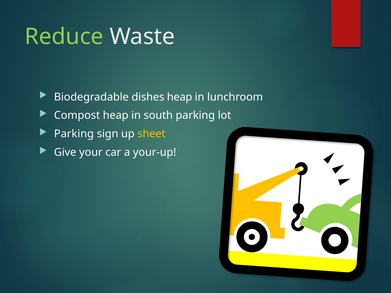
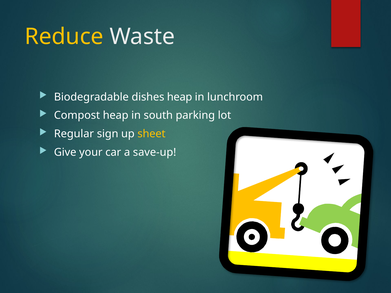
Reduce colour: light green -> yellow (64, 37)
Parking: Parking -> Regular (74, 134)
your-up: your-up -> save-up (155, 152)
